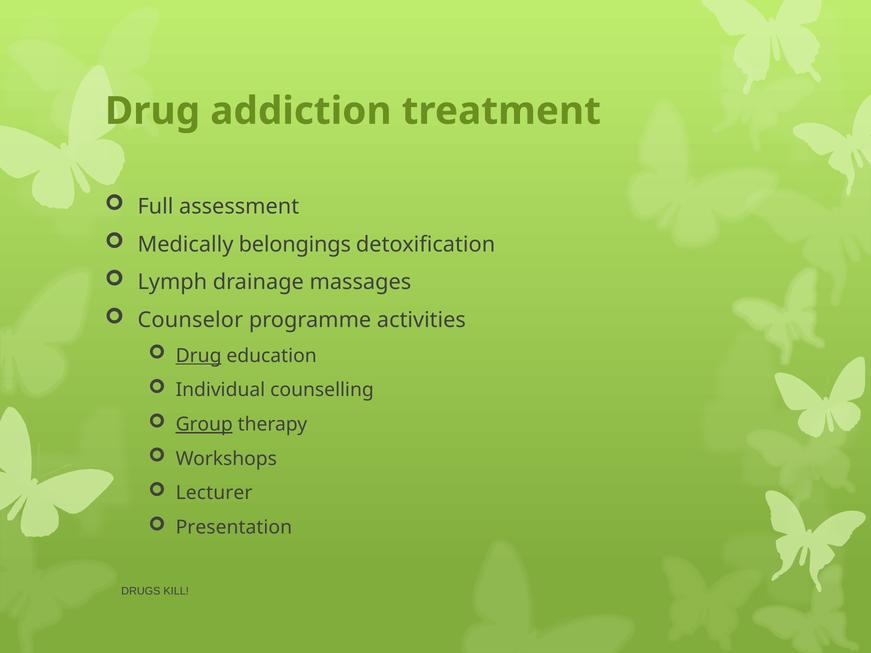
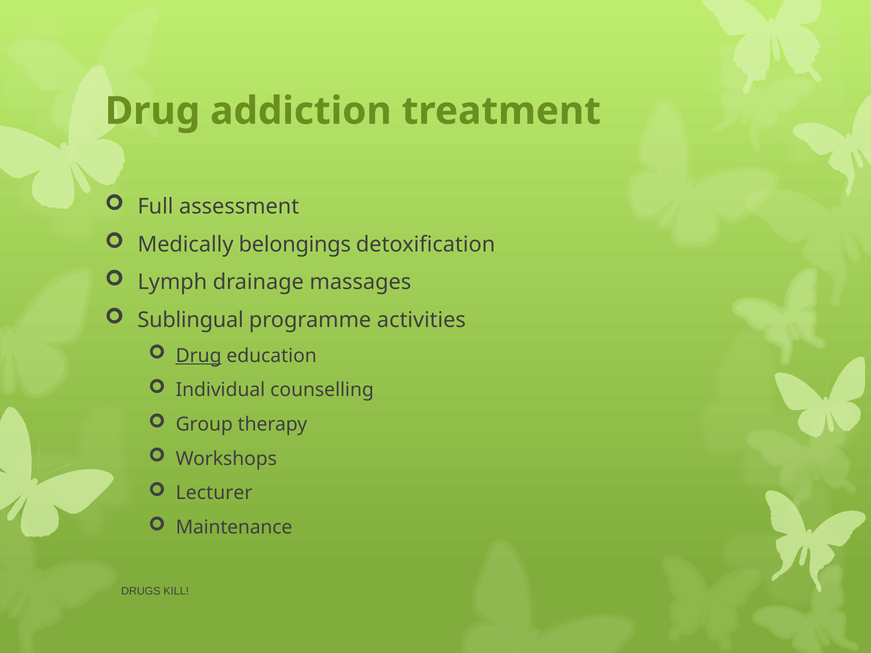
Counselor: Counselor -> Sublingual (191, 320)
Group underline: present -> none (204, 425)
Presentation: Presentation -> Maintenance (234, 528)
